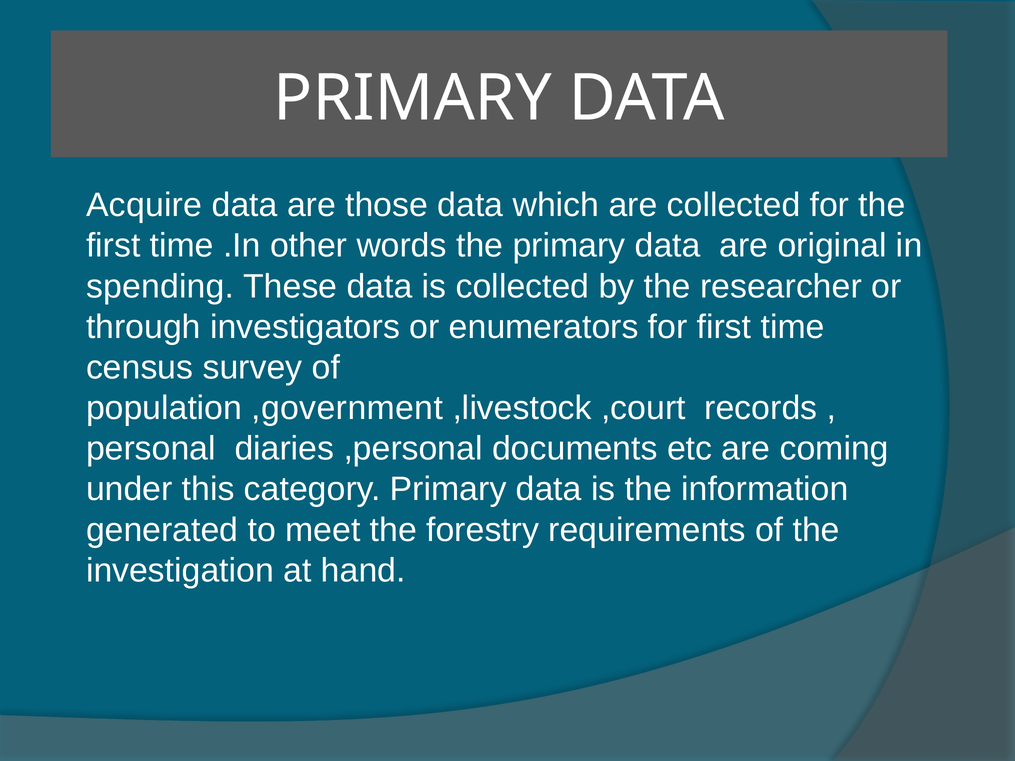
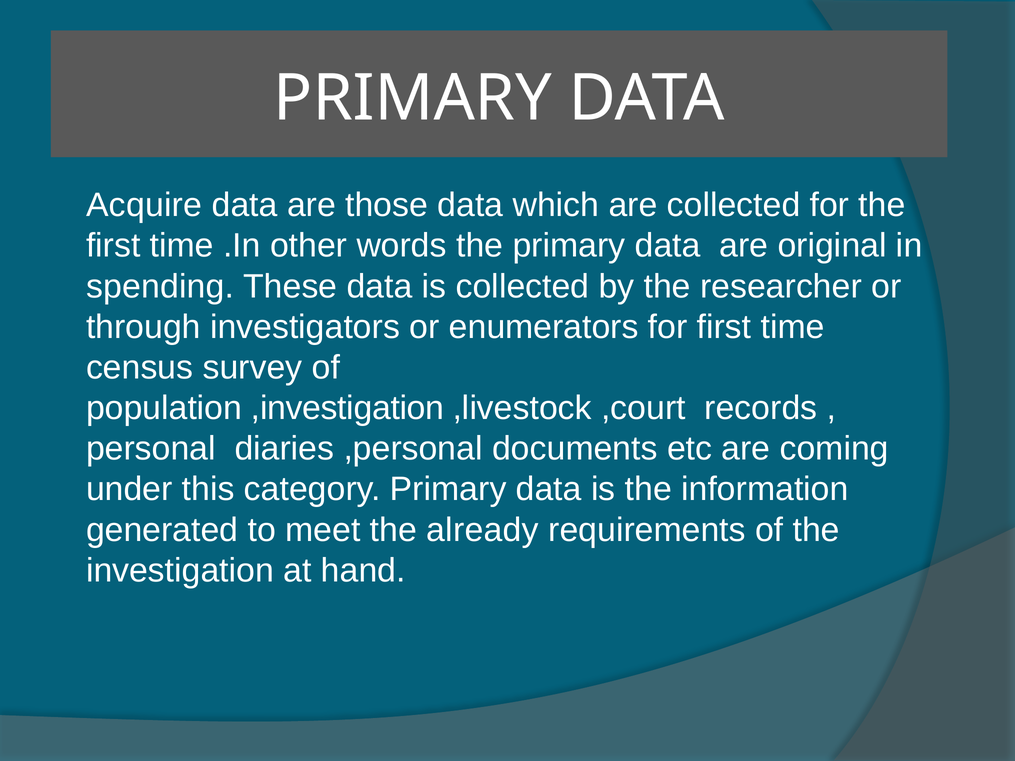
,government: ,government -> ,investigation (348, 408)
forestry: forestry -> already (483, 530)
